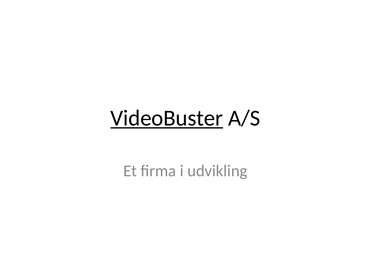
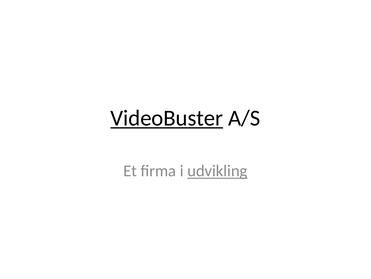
udvikling underline: none -> present (217, 171)
